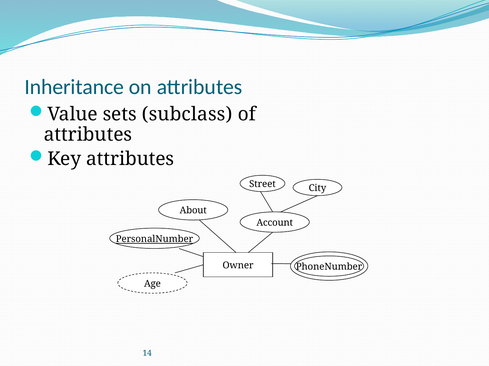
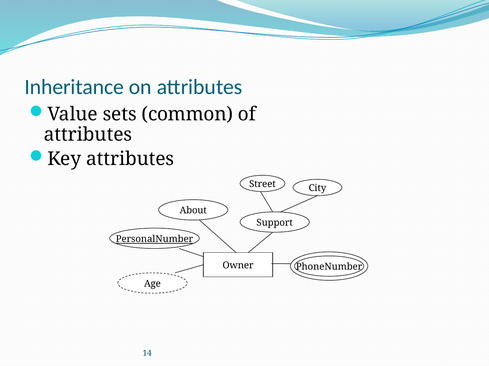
subclass: subclass -> common (187, 114)
Account: Account -> Support (275, 223)
